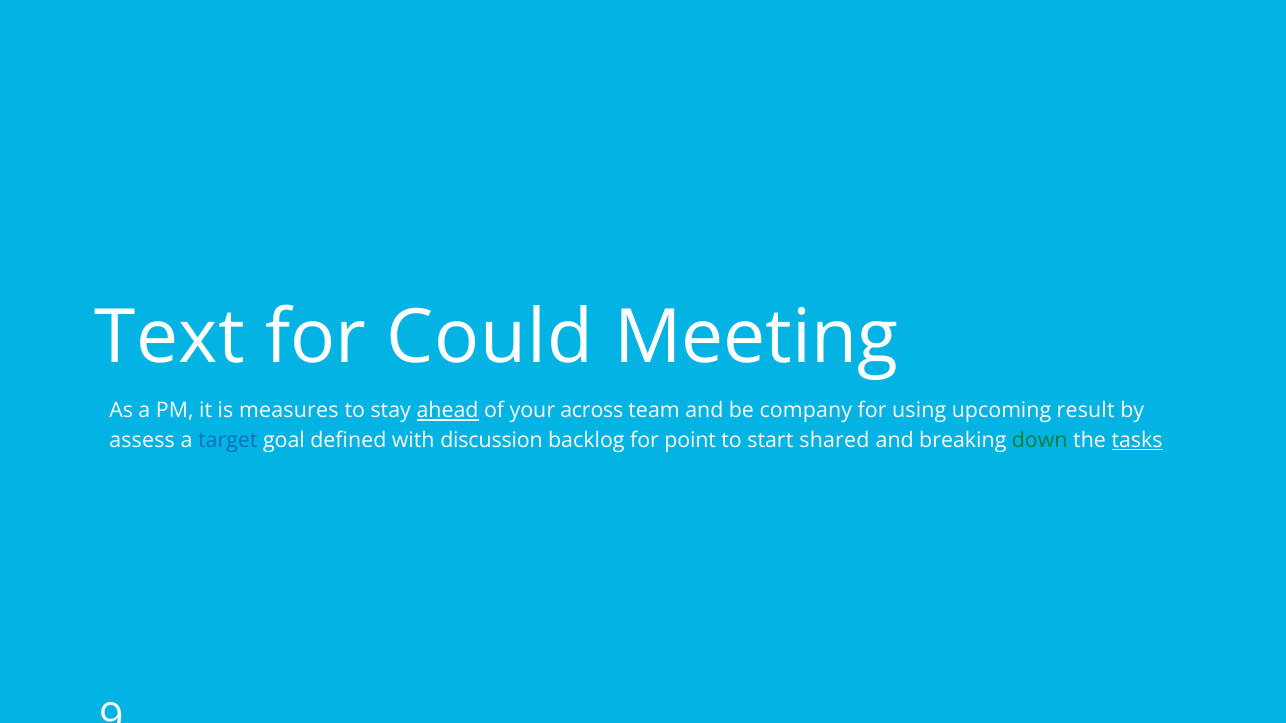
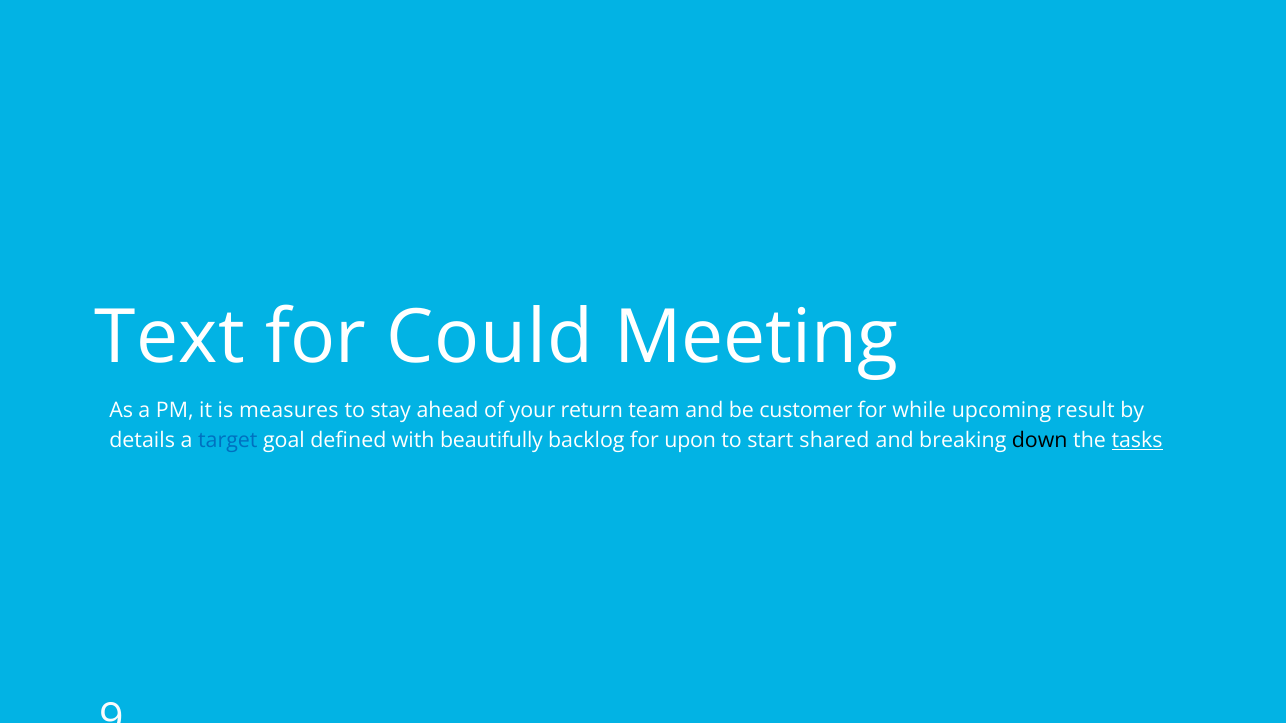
ahead underline: present -> none (448, 411)
across: across -> return (592, 411)
company: company -> customer (806, 411)
using: using -> while (919, 411)
assess: assess -> details (142, 441)
discussion: discussion -> beautifully (492, 441)
point: point -> upon (690, 441)
down colour: green -> black (1040, 441)
